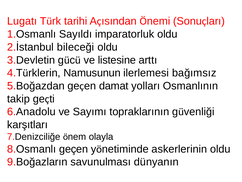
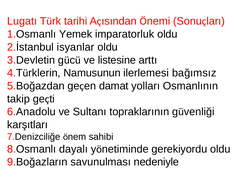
Sayıldı: Sayıldı -> Yemek (76, 34)
bileceği: bileceği -> isyanlar (76, 47)
Sayımı: Sayımı -> Sultanı (90, 112)
olayla: olayla -> sahibi (101, 136)
8.Osmanlı geçen: geçen -> dayalı (74, 149)
askerlerinin: askerlerinin -> gerekiyordu (179, 149)
dünyanın: dünyanın -> nedeniyle (156, 162)
